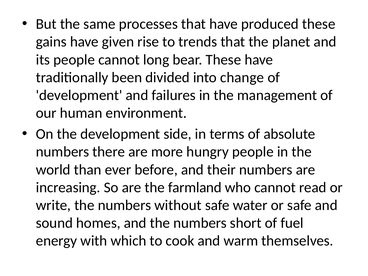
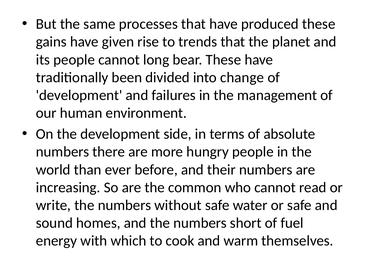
farmland: farmland -> common (195, 187)
